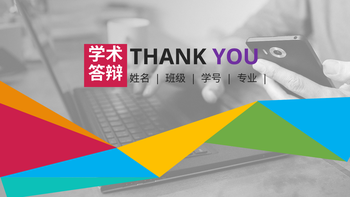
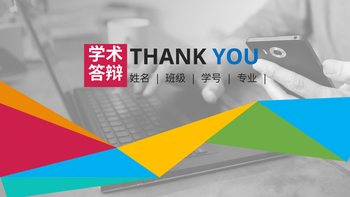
YOU colour: purple -> blue (236, 57)
